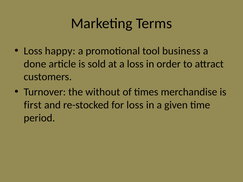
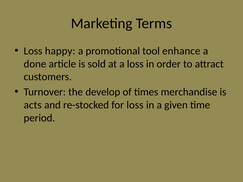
business: business -> enhance (181, 51)
without: without -> develop (103, 92)
first: first -> acts (33, 105)
